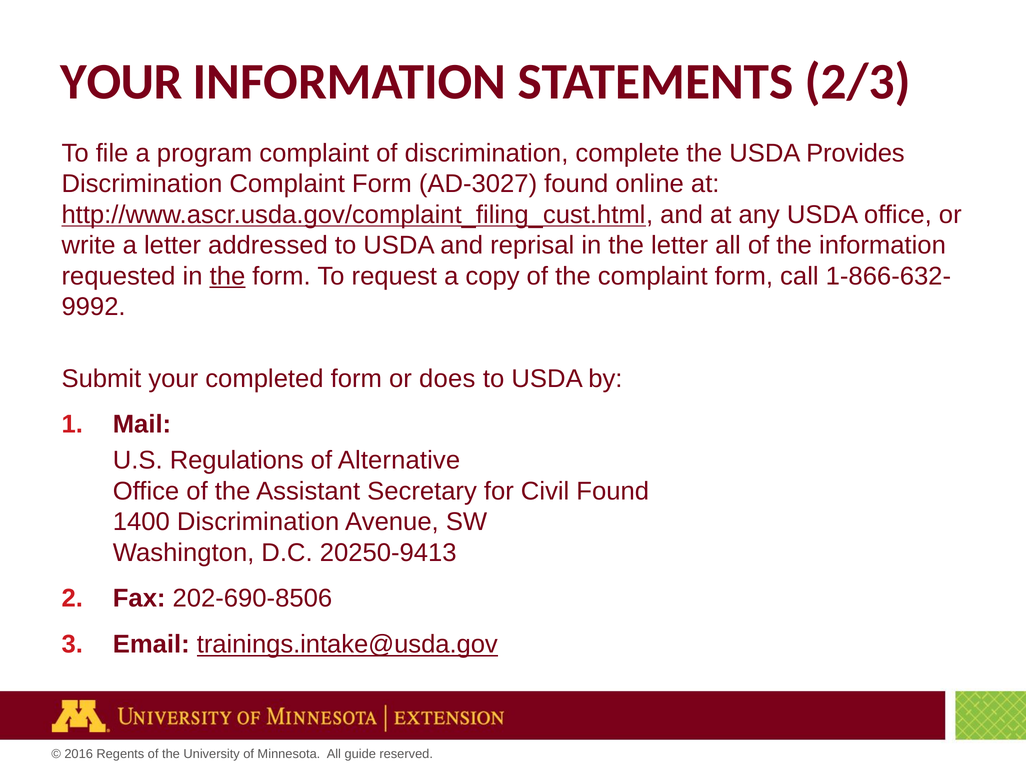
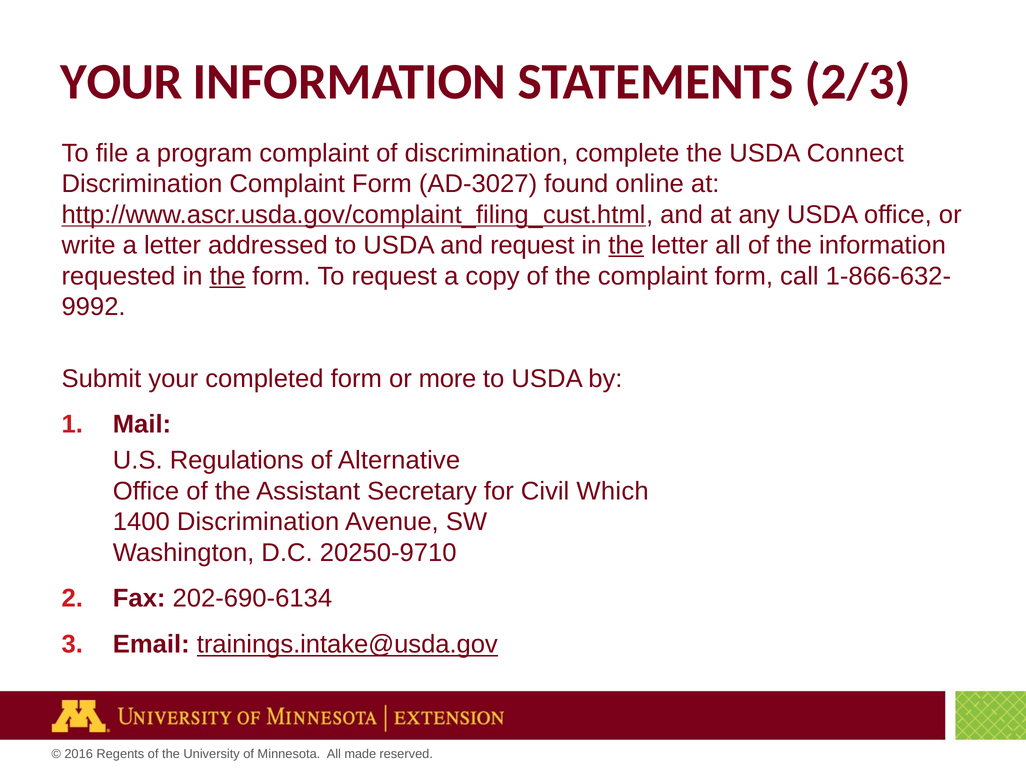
Provides: Provides -> Connect (855, 153)
and reprisal: reprisal -> request (532, 246)
the underline: none -> present (626, 246)
does: does -> more (448, 379)
Civil Found: Found -> Which (613, 491)
20250-9413: 20250-9413 -> 20250-9710 (388, 553)
202-690-8506: 202-690-8506 -> 202-690-6134 (252, 599)
guide: guide -> made (360, 754)
